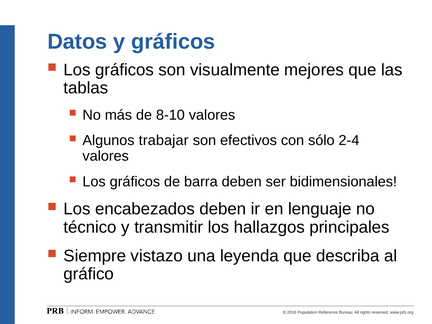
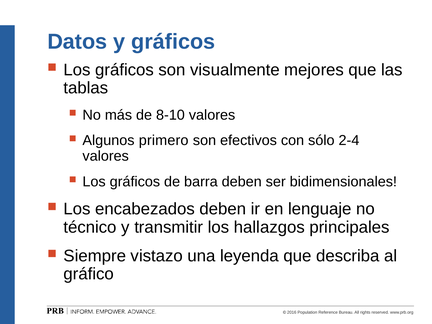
trabajar: trabajar -> primero (164, 141)
